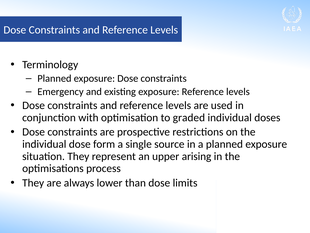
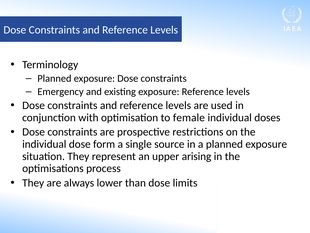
graded: graded -> female (189, 117)
